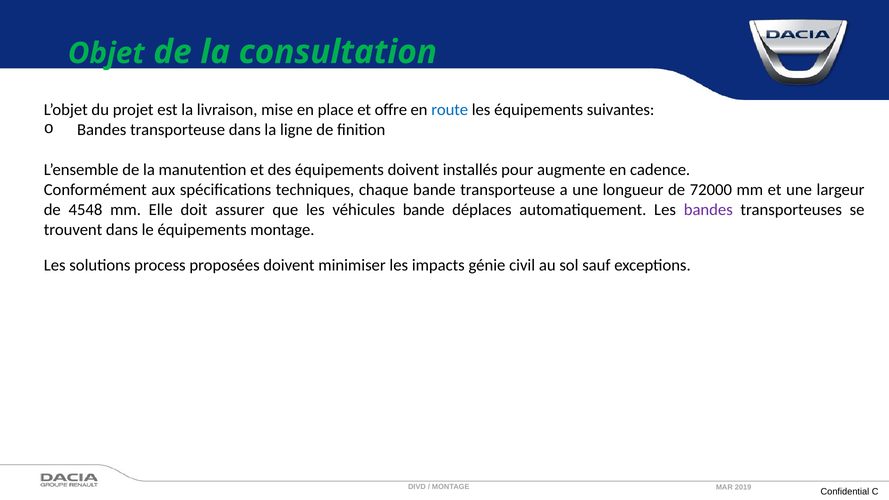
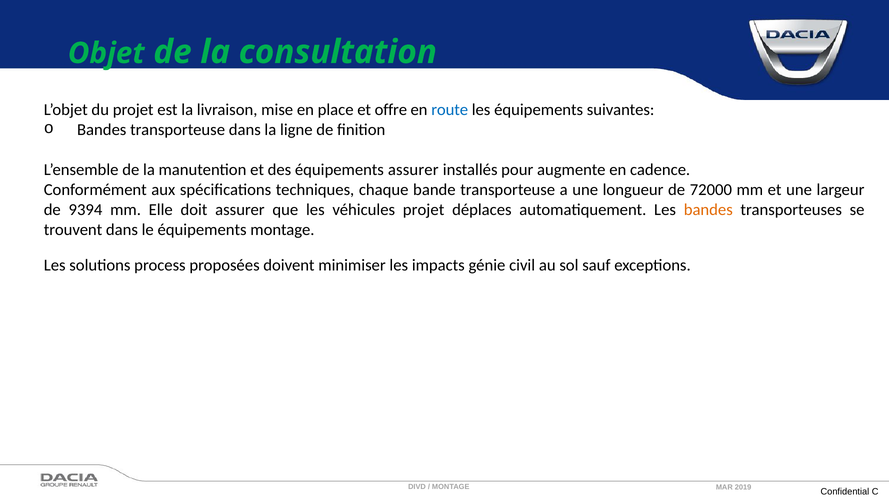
équipements doivent: doivent -> assurer (413, 170)
4548: 4548 -> 9394 (85, 210)
véhicules bande: bande -> projet (424, 210)
bandes colour: purple -> orange (708, 210)
